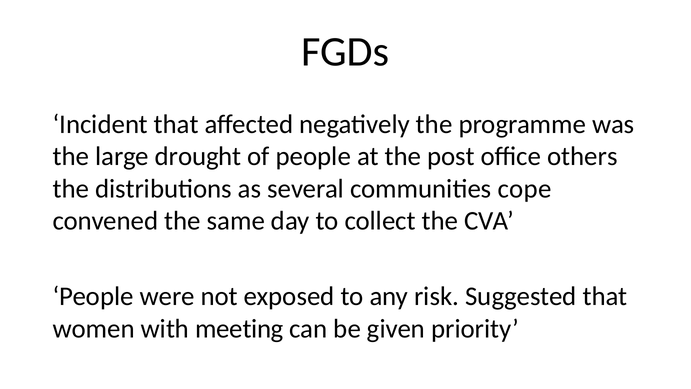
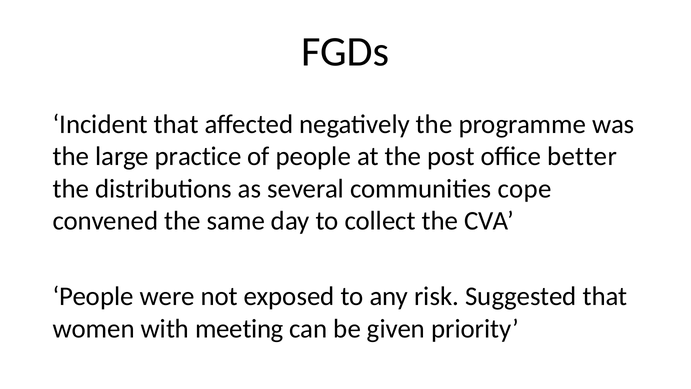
drought: drought -> practice (198, 156)
others: others -> better (582, 156)
